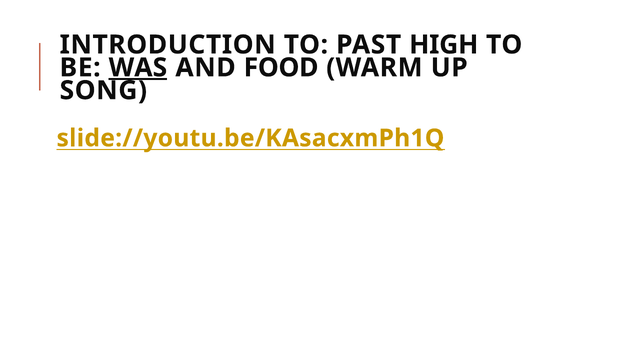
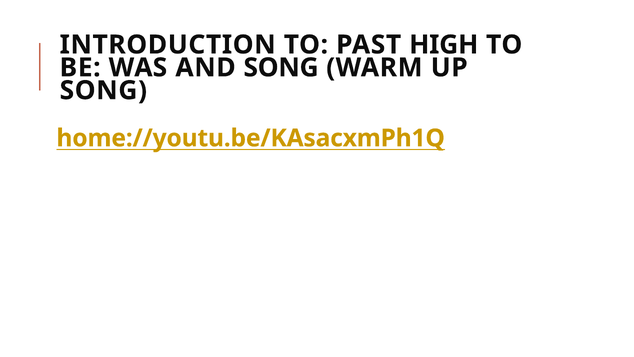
WAS underline: present -> none (138, 68)
AND FOOD: FOOD -> SONG (281, 68)
slide://youtu.be/KAsacxmPh1Q: slide://youtu.be/KAsacxmPh1Q -> home://youtu.be/KAsacxmPh1Q (251, 138)
